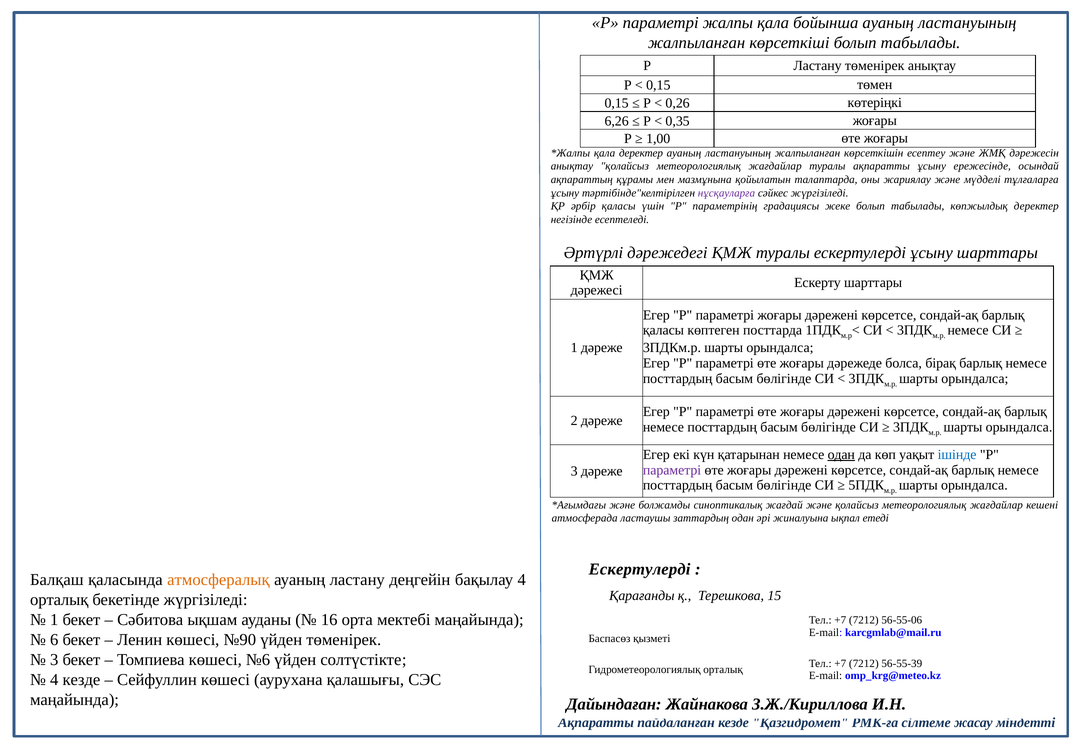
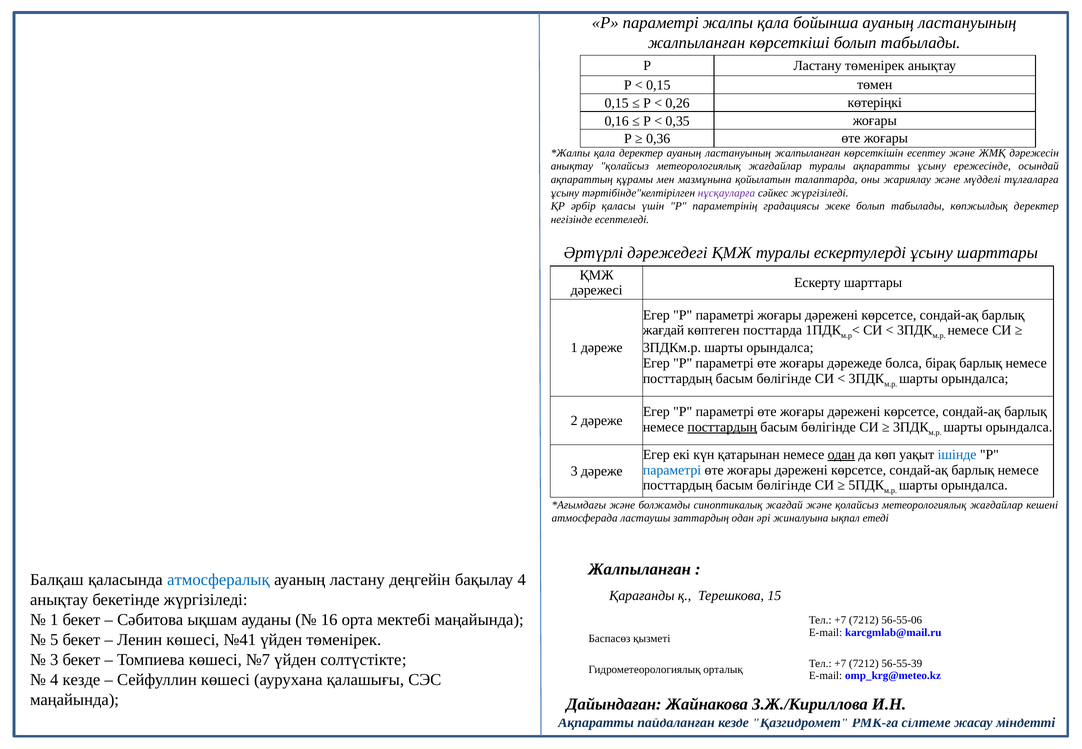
6,26: 6,26 -> 0,16 (617, 121)
1,00: 1,00 -> 0,36 (658, 139)
қаласы: қаласы -> жағдай (664, 330)
посттардың underline: none -> present (722, 427)
параметрі colour: purple -> blue (672, 470)
Ескертулерді: Ескертулерді -> Жалпыланған (640, 569)
атмосфералық colour: orange -> blue (218, 580)
орталық: орталық -> анықтау (59, 600)
6: 6 -> 5 (54, 640)
№90: №90 -> №41 (240, 640)
№6: №6 -> №7 (258, 660)
